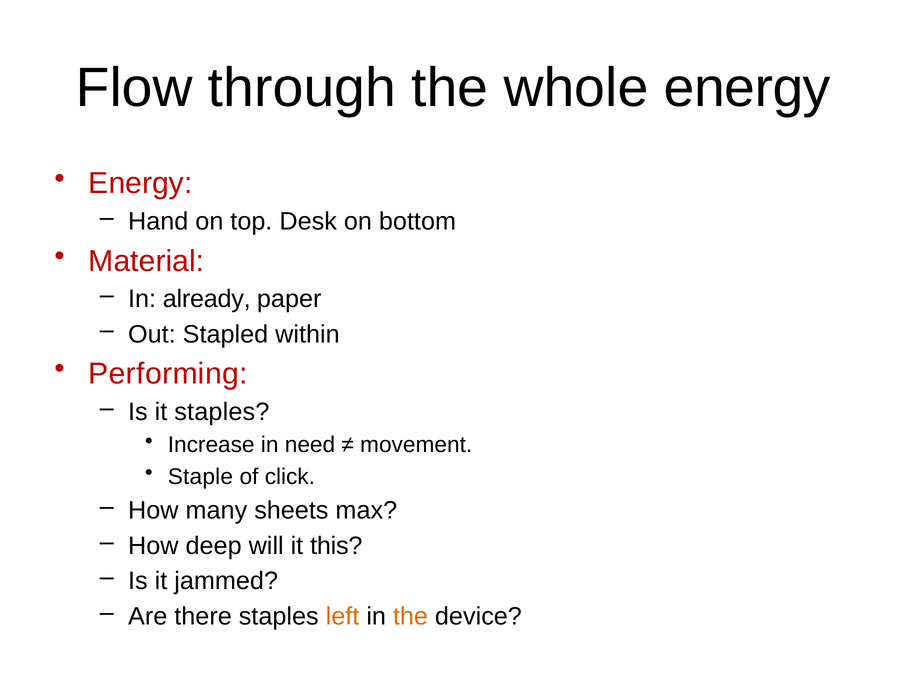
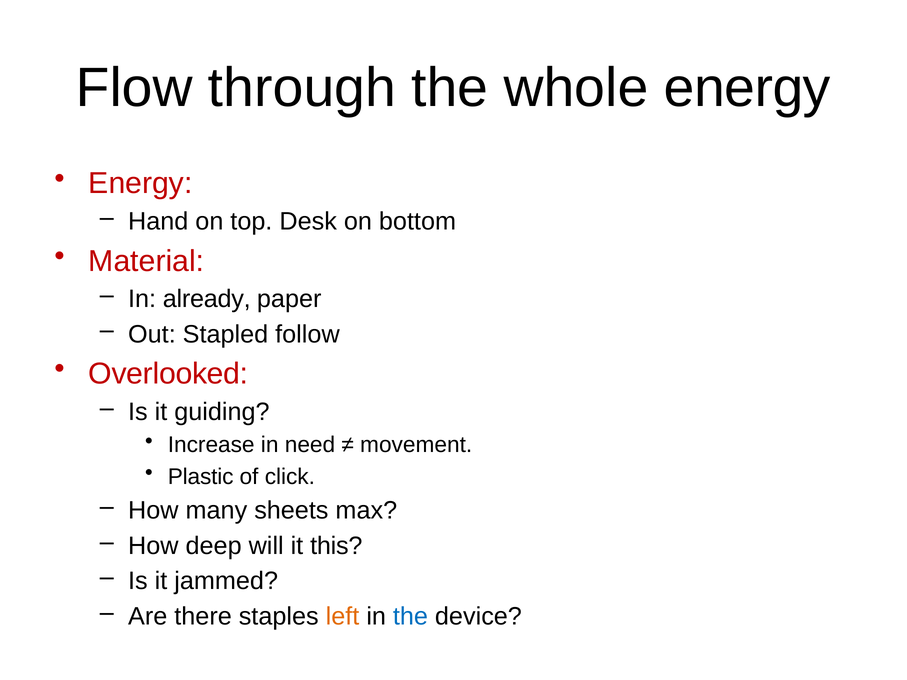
within: within -> follow (307, 334)
Performing: Performing -> Overlooked (168, 374)
it staples: staples -> guiding (222, 412)
Staple: Staple -> Plastic (201, 477)
the colour: orange -> blue (410, 617)
